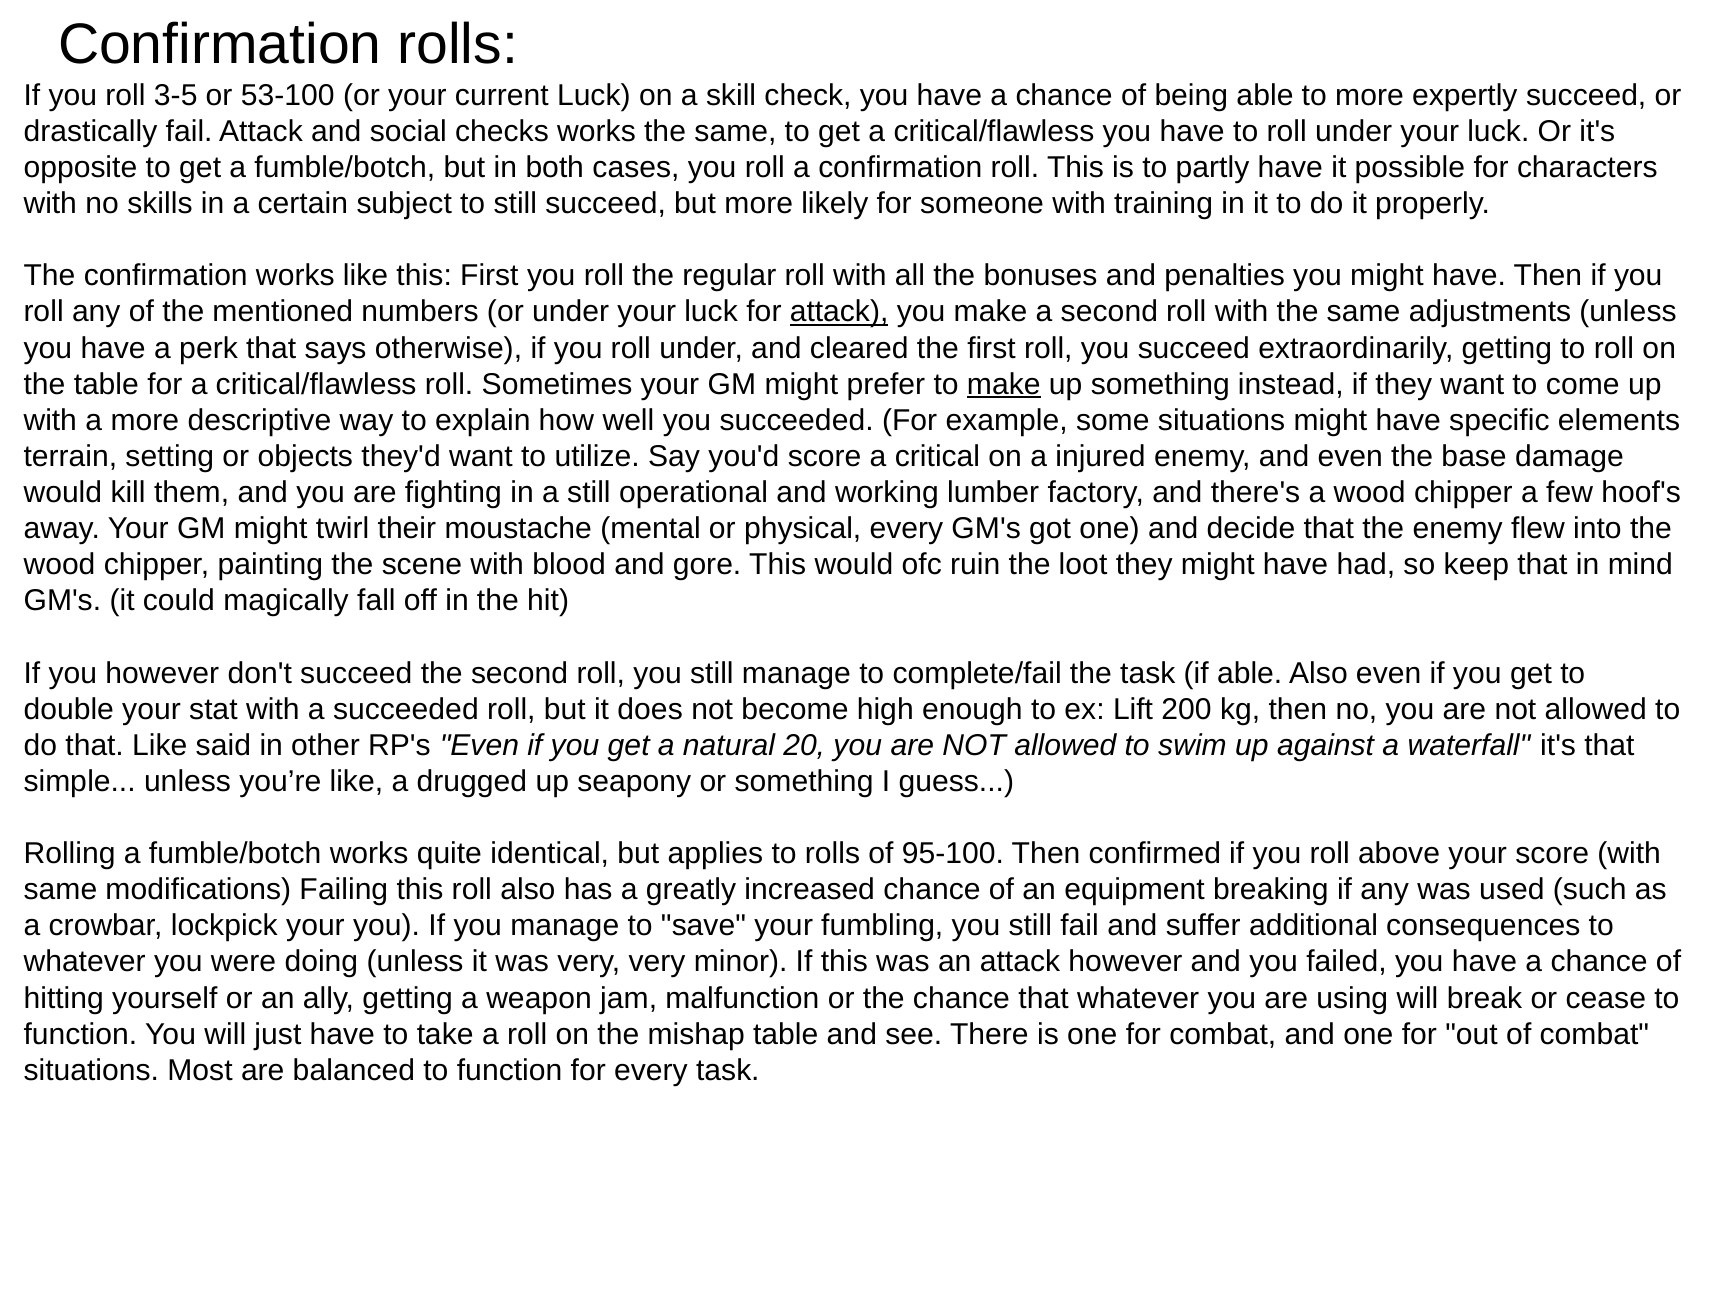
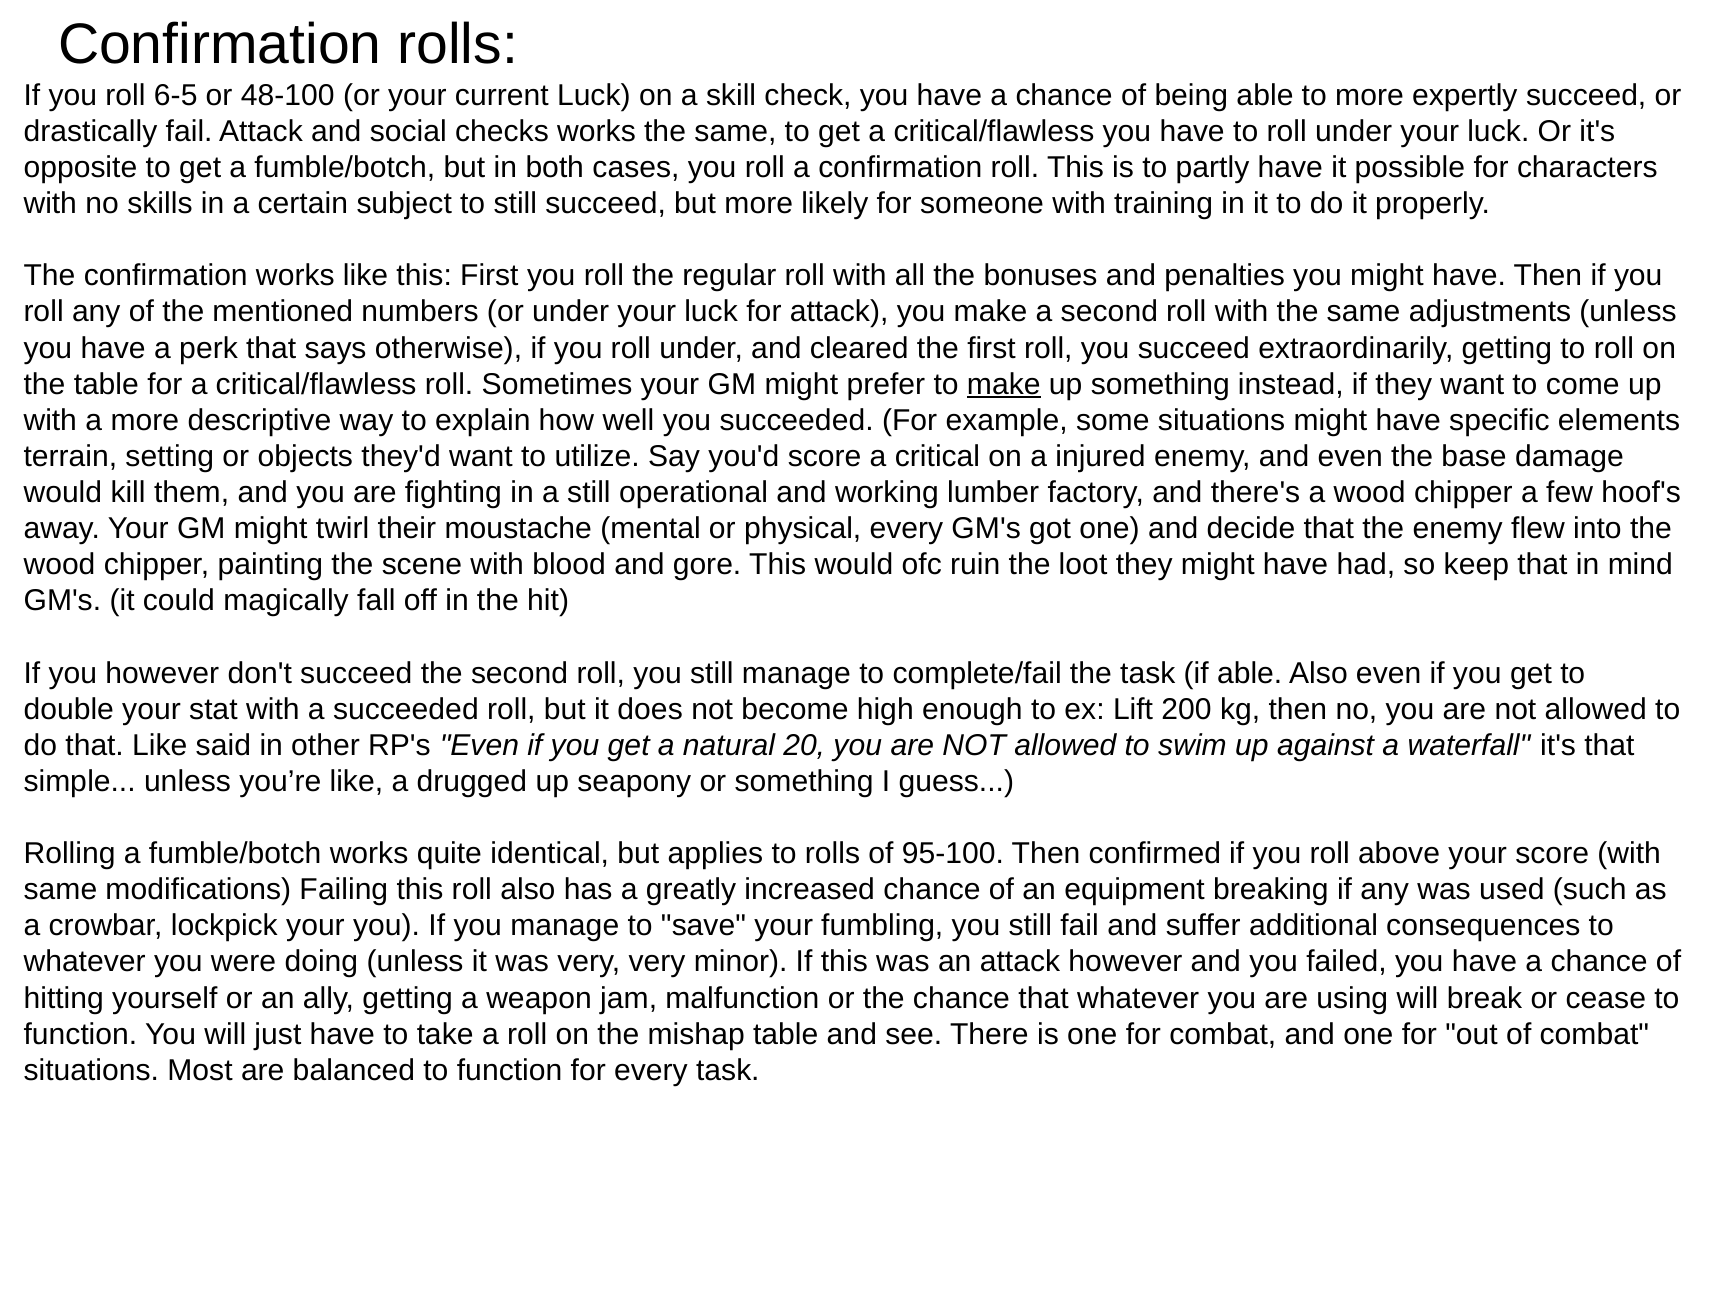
3-5: 3-5 -> 6-5 (176, 95)
53-100: 53-100 -> 48-100 (288, 95)
attack underline: present -> none (839, 312)
